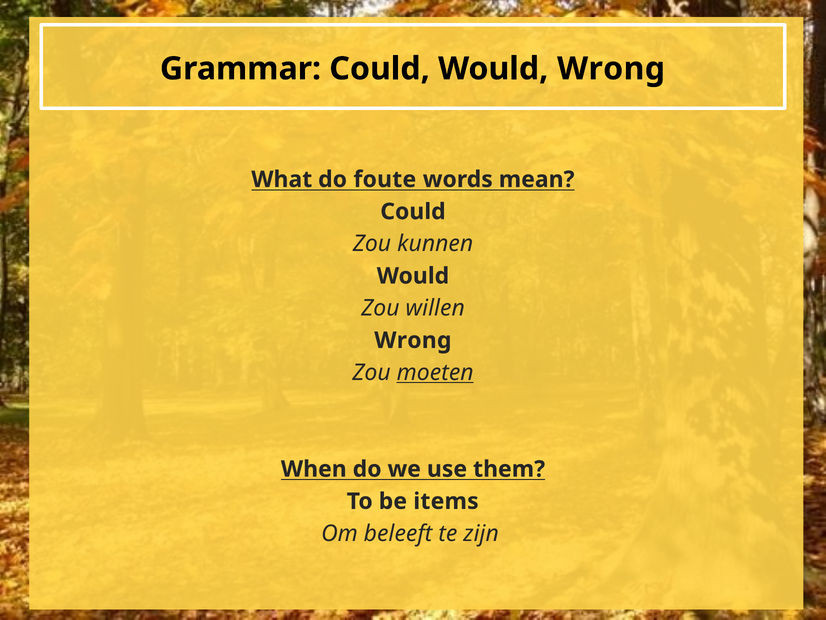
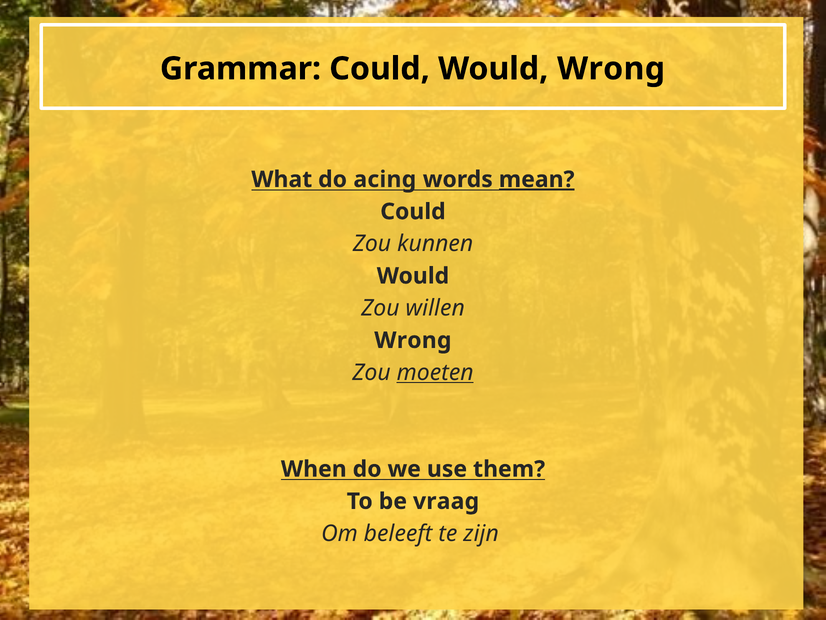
foute: foute -> acing (385, 179)
mean underline: none -> present (537, 179)
items: items -> vraag (446, 501)
